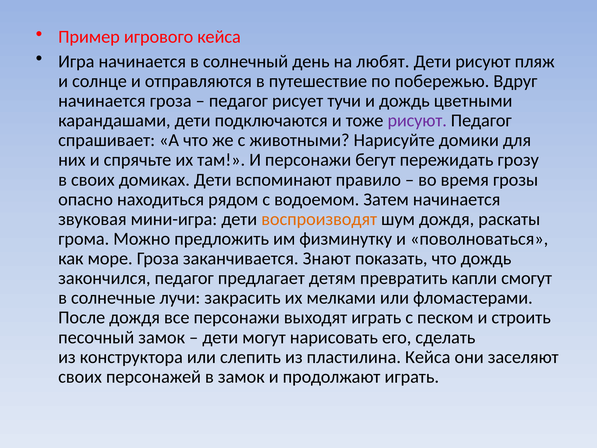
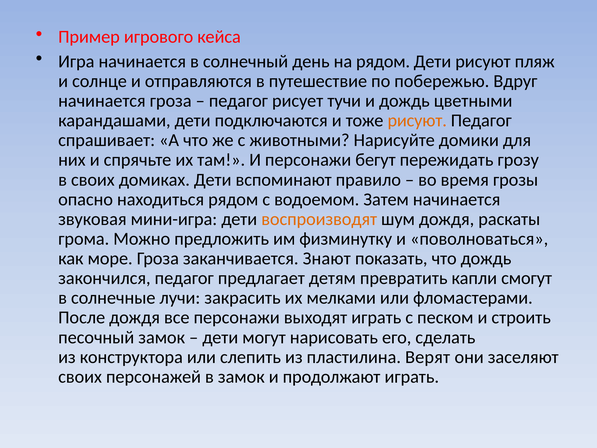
на любят: любят -> рядом (383, 61)
рисуют colour: purple -> orange (417, 120)
пластилина Кейса: Кейса -> Верят (428, 357)
